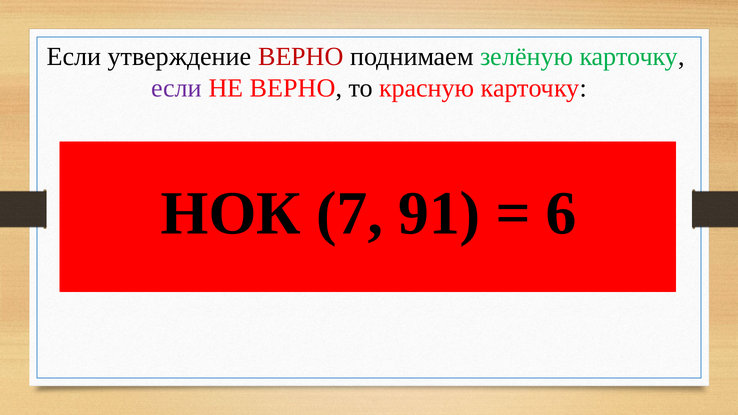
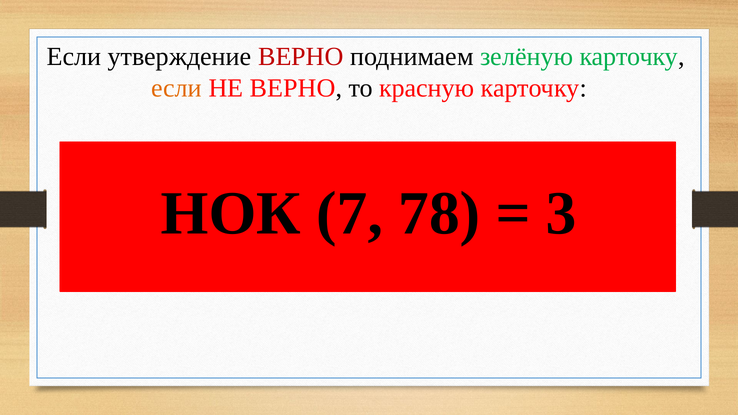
если colour: purple -> orange (177, 88)
91: 91 -> 78 (439, 213)
6: 6 -> 3 (561, 213)
